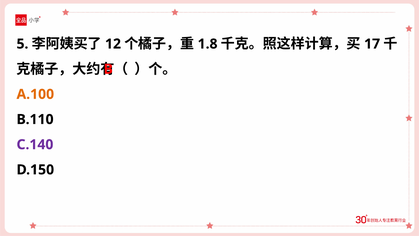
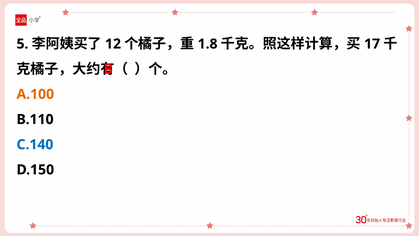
C.140 colour: purple -> blue (35, 144)
